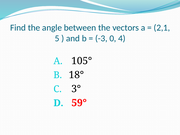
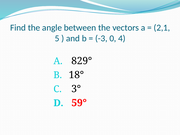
105°: 105° -> 829° (82, 61)
